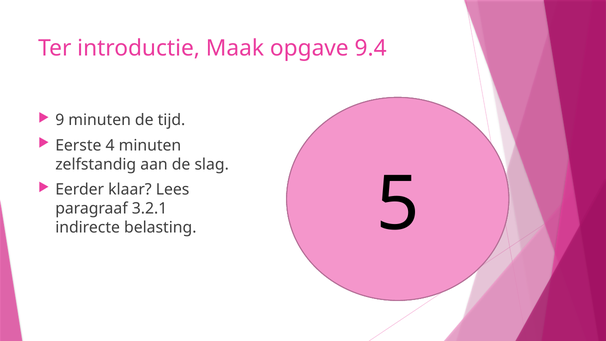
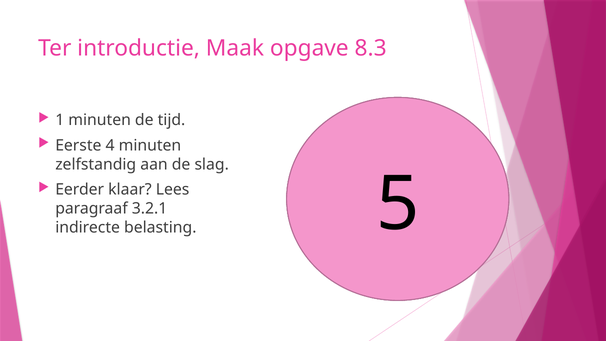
9.4: 9.4 -> 8.3 (371, 48)
9: 9 -> 1 (60, 120)
